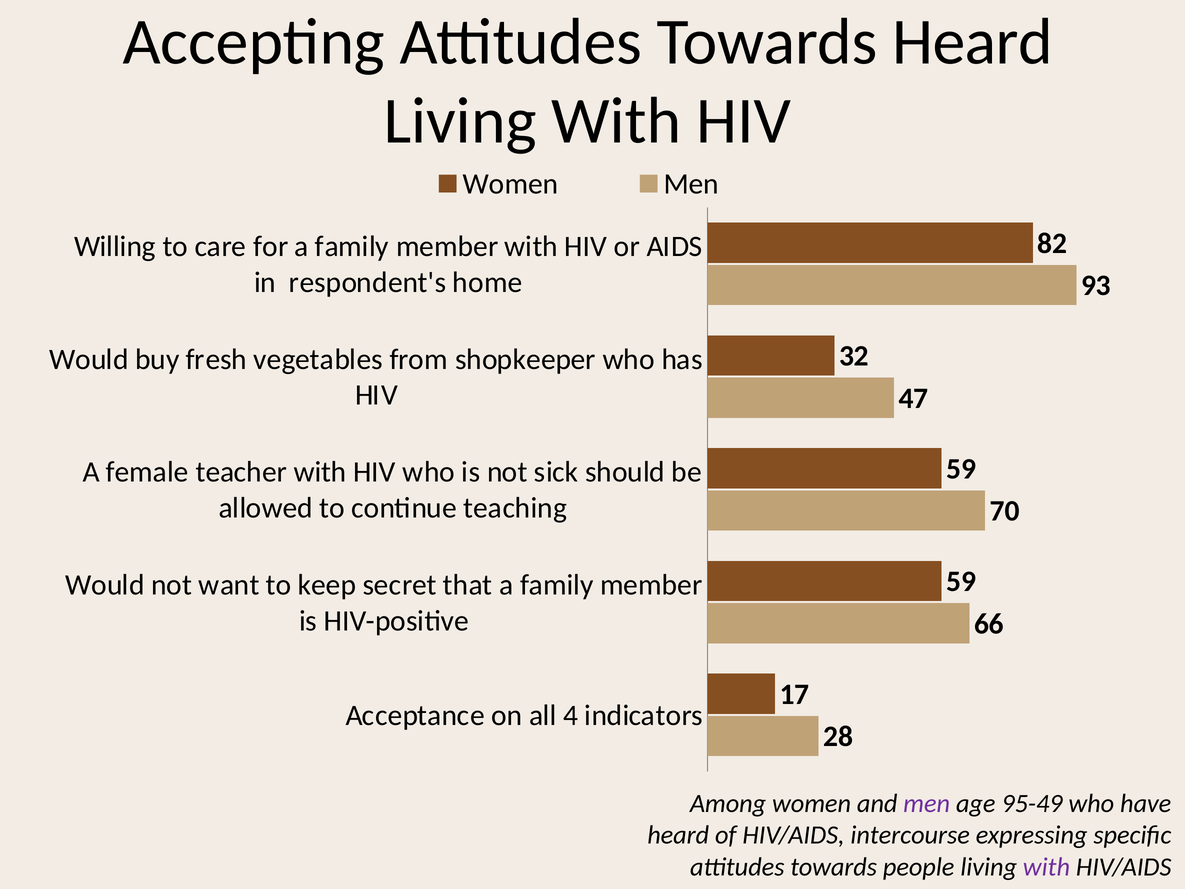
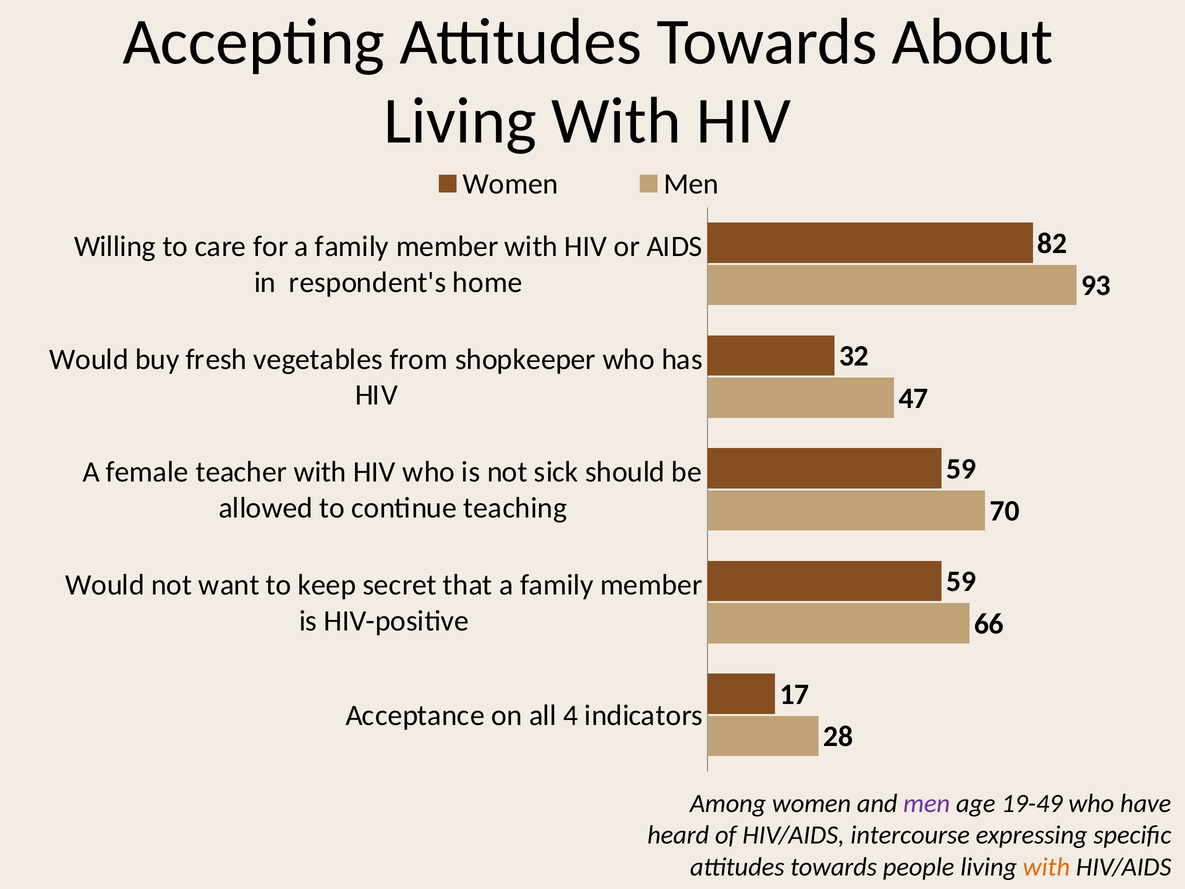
Towards Heard: Heard -> About (972, 42)
95-49: 95-49 -> 19-49 (1032, 803)
with colour: purple -> orange (1046, 867)
